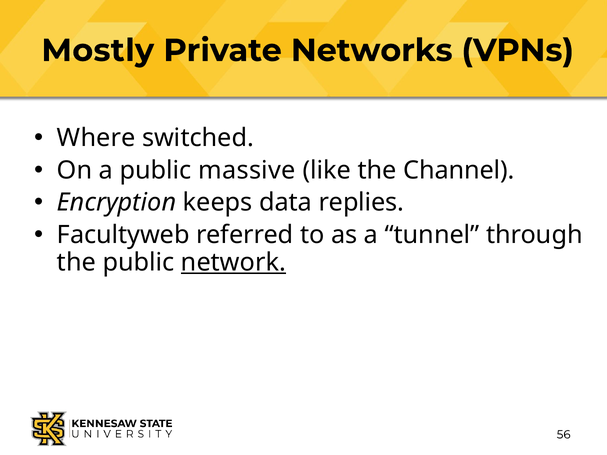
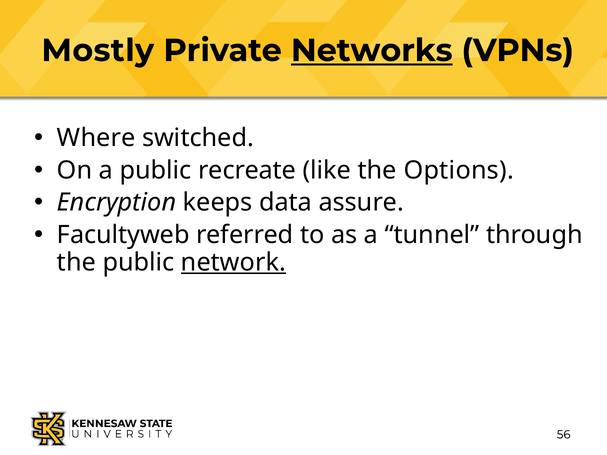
Networks underline: none -> present (372, 51)
massive: massive -> recreate (247, 170)
Channel: Channel -> Options (459, 170)
replies: replies -> assure (361, 203)
